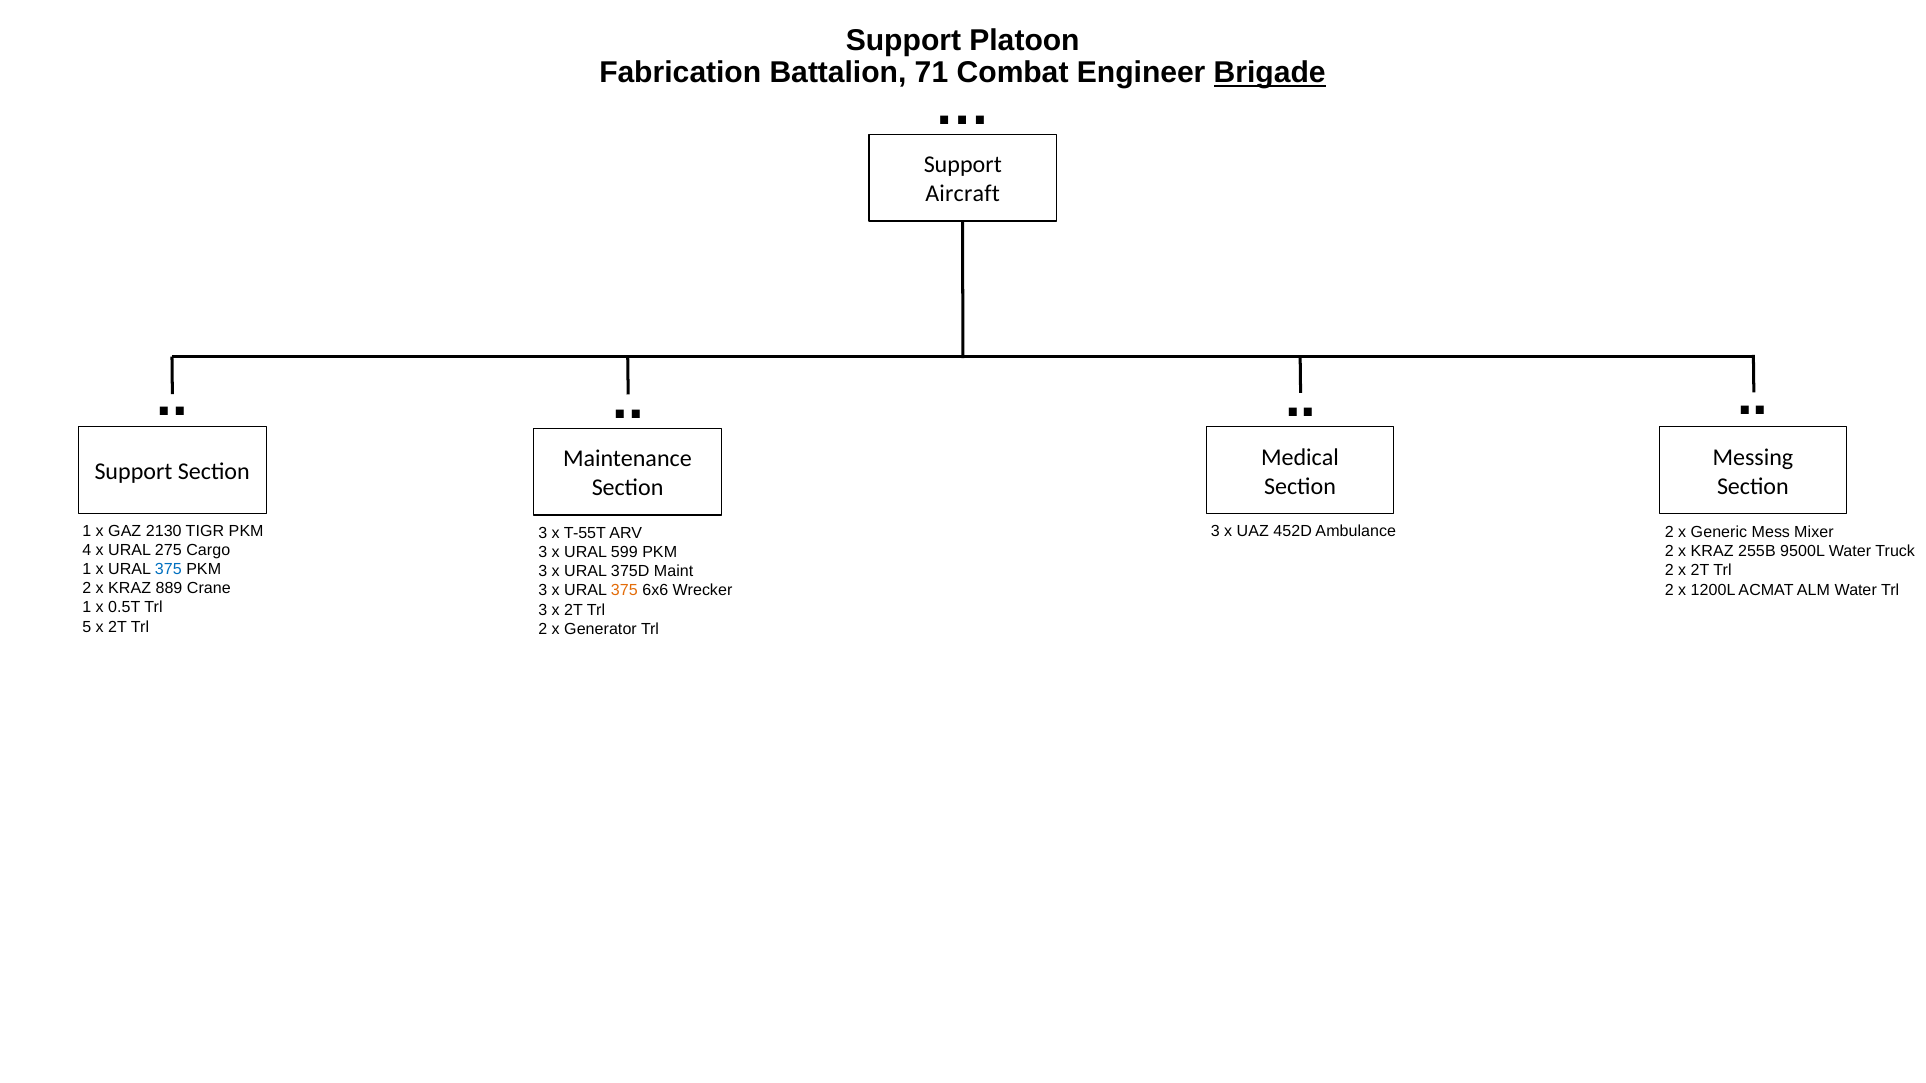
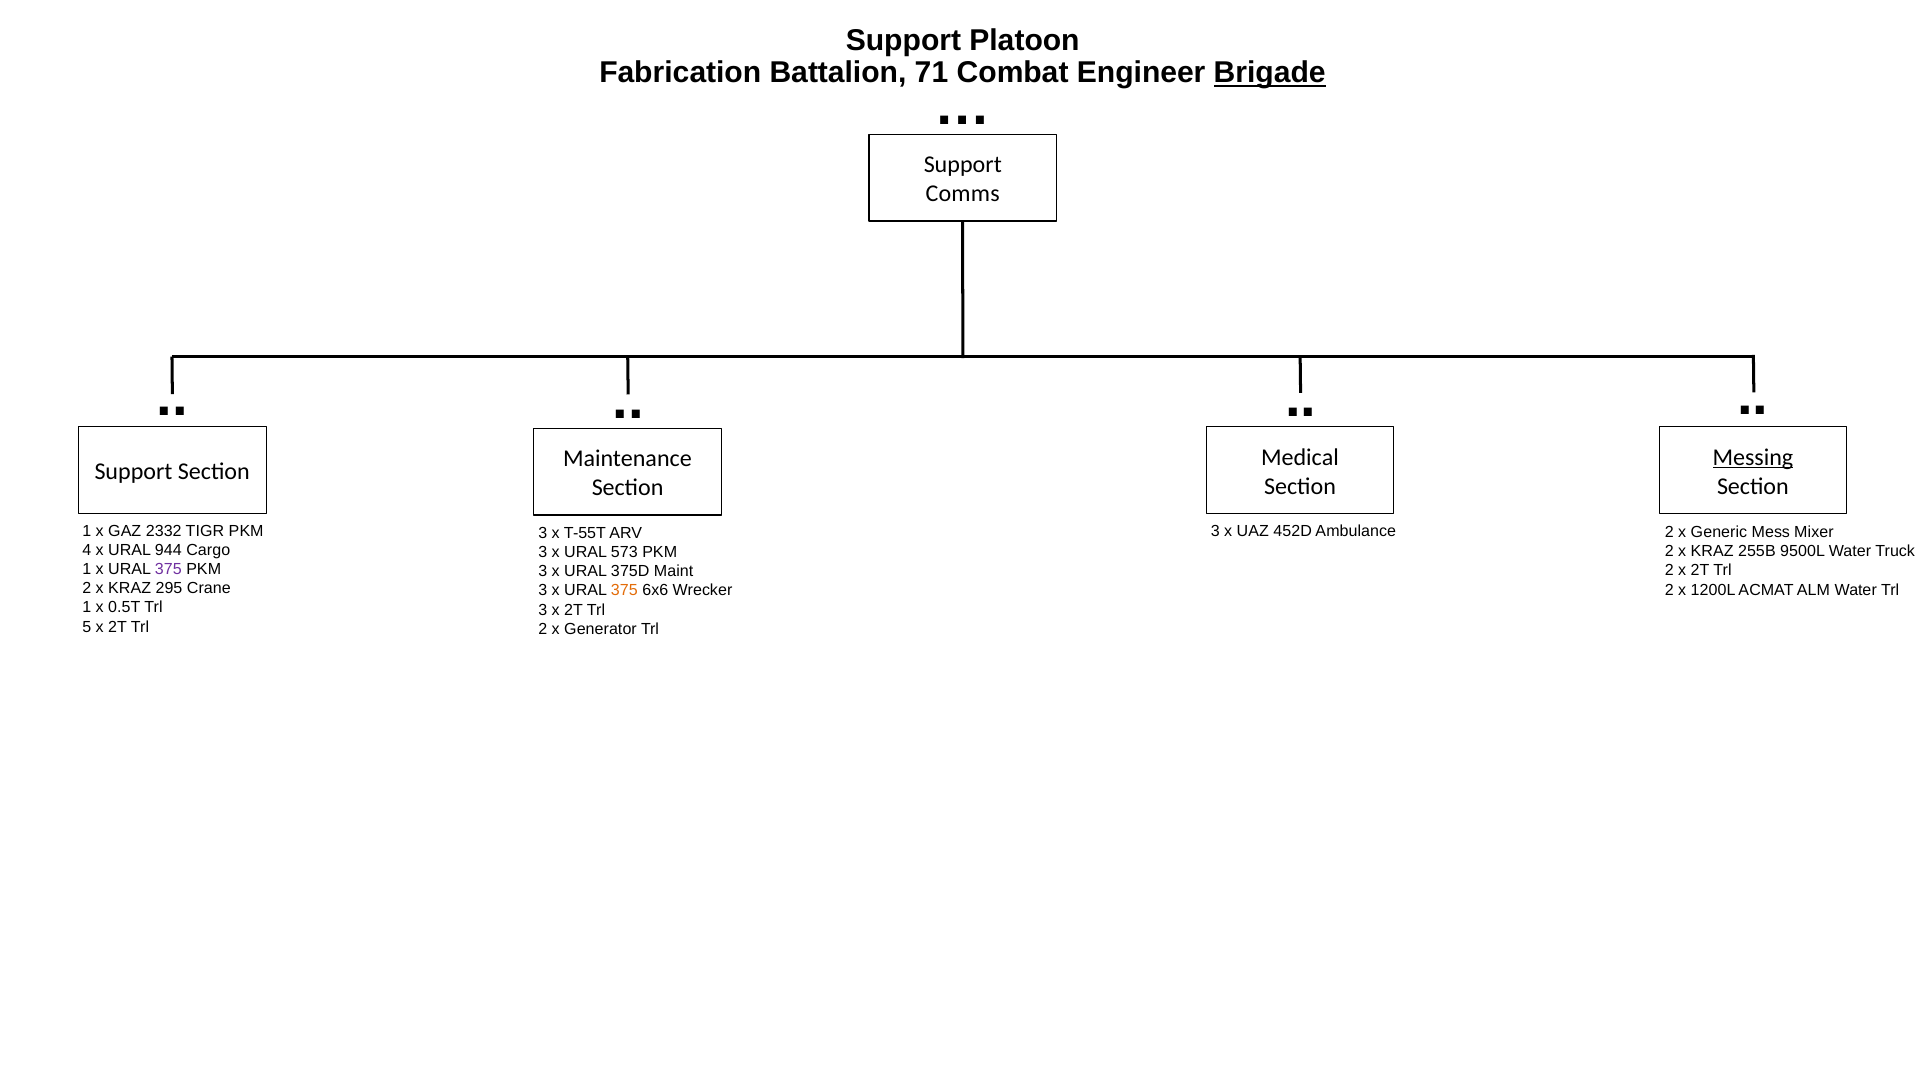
Aircraft: Aircraft -> Comms (963, 194)
Messing underline: none -> present (1753, 458)
2130: 2130 -> 2332 (164, 531)
275: 275 -> 944 (168, 550)
599: 599 -> 573 (624, 552)
375 colour: blue -> purple (168, 569)
889: 889 -> 295 (169, 589)
